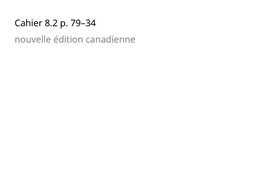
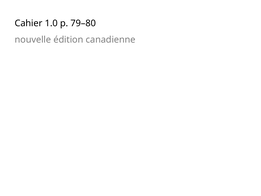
8.2: 8.2 -> 1.0 (51, 23)
79–34: 79–34 -> 79–80 (83, 23)
